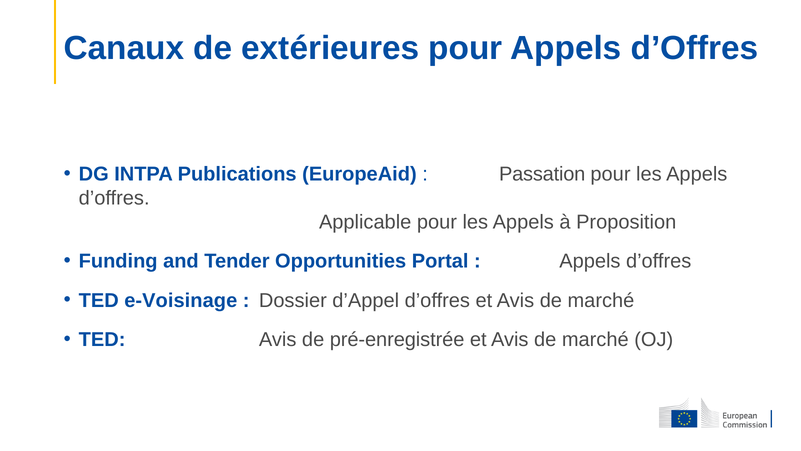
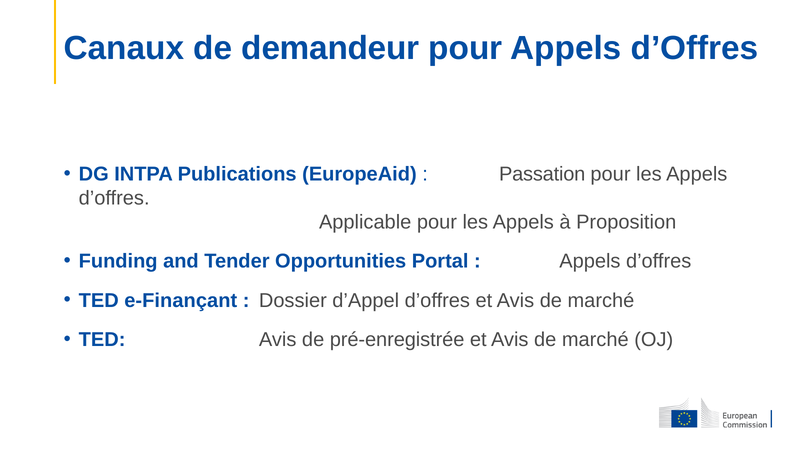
extérieures: extérieures -> demandeur (330, 48)
e-Voisinage: e-Voisinage -> e-Finançant (181, 300)
